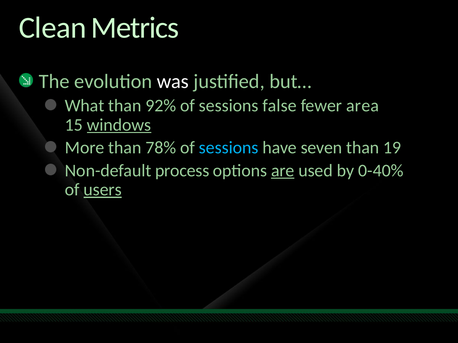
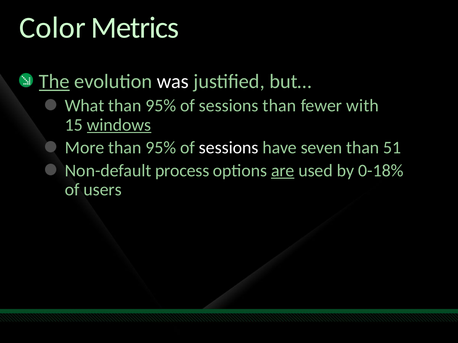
Clean: Clean -> Color (52, 28)
The underline: none -> present (54, 82)
92%: 92% -> 95% (161, 106)
sessions false: false -> than (279, 106)
area: area -> with (363, 106)
More than 78%: 78% -> 95% (161, 148)
sessions colour: light blue -> white (229, 148)
19: 19 -> 51 (392, 148)
0-40%: 0-40% -> 0-18% (381, 171)
users underline: present -> none (103, 190)
